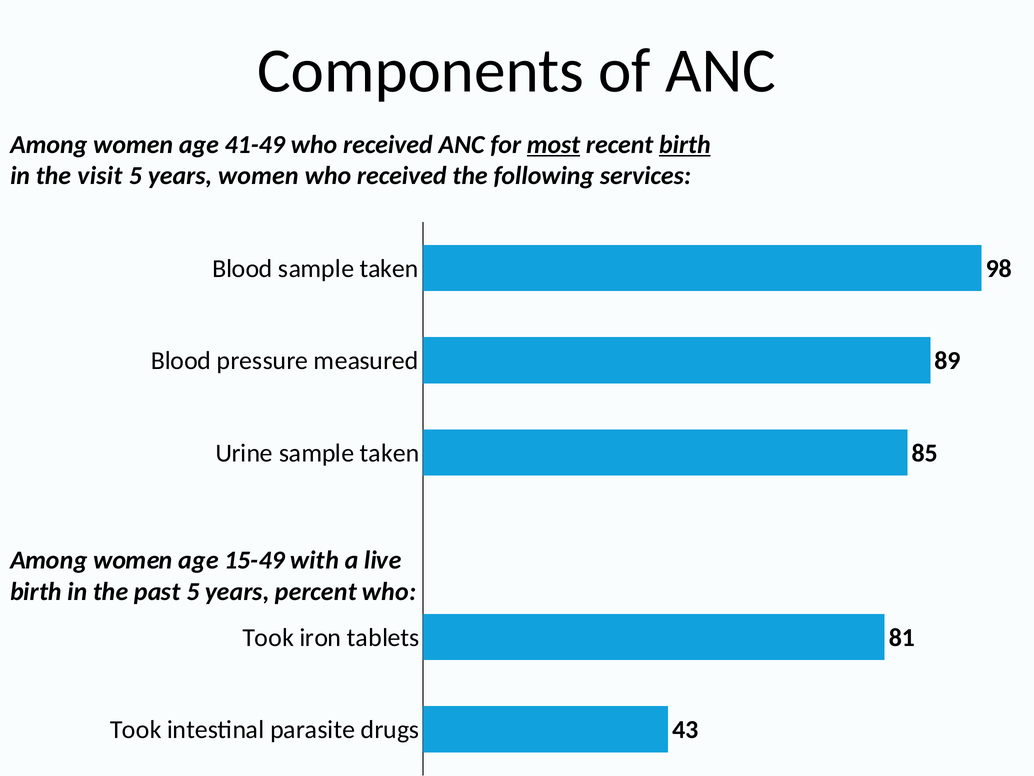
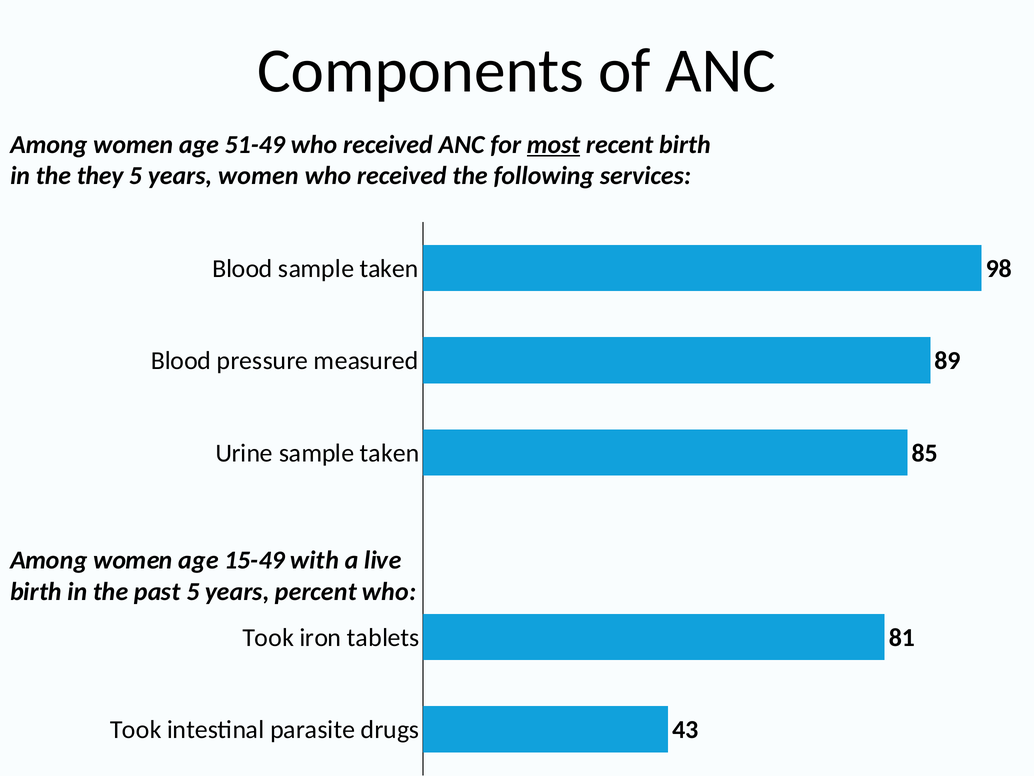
41-49: 41-49 -> 51-49 (255, 145)
birth underline: present -> none (685, 145)
visit: visit -> they (100, 176)
